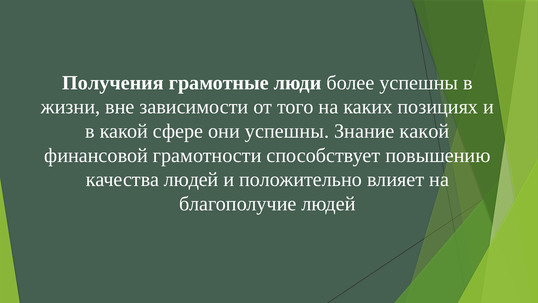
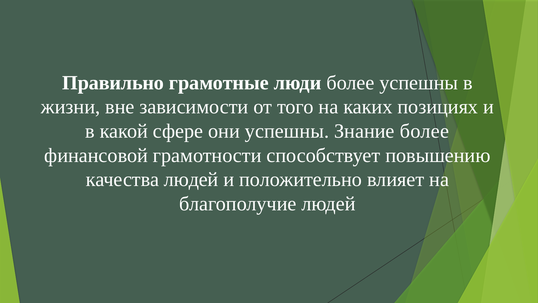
Получения: Получения -> Правильно (113, 83)
Знание какой: какой -> более (424, 131)
